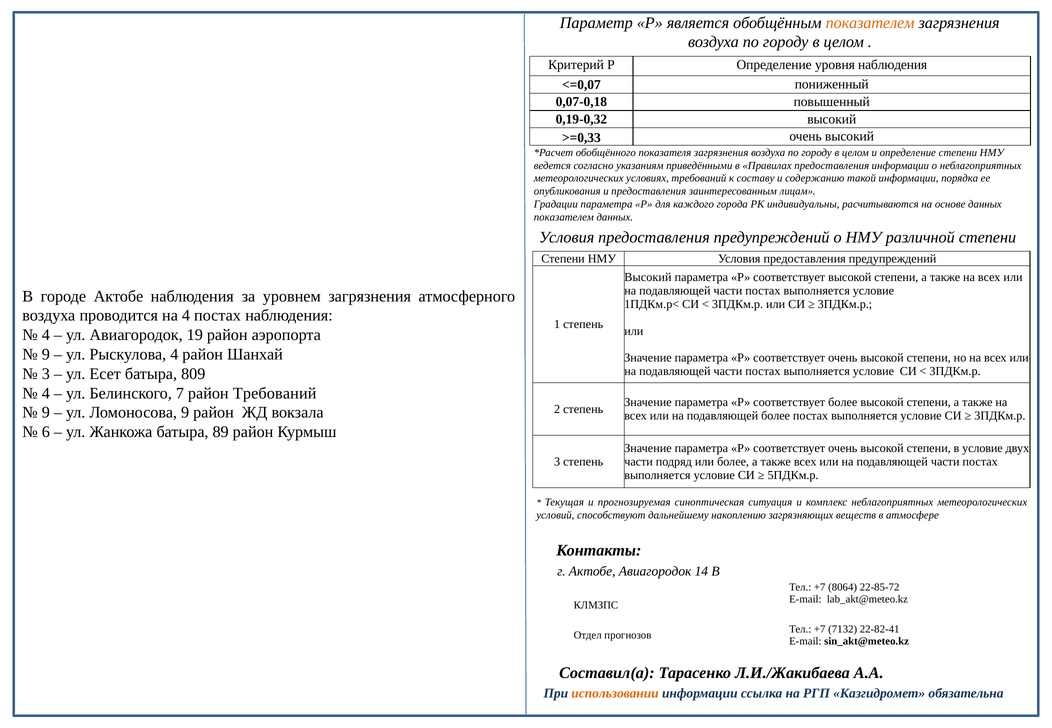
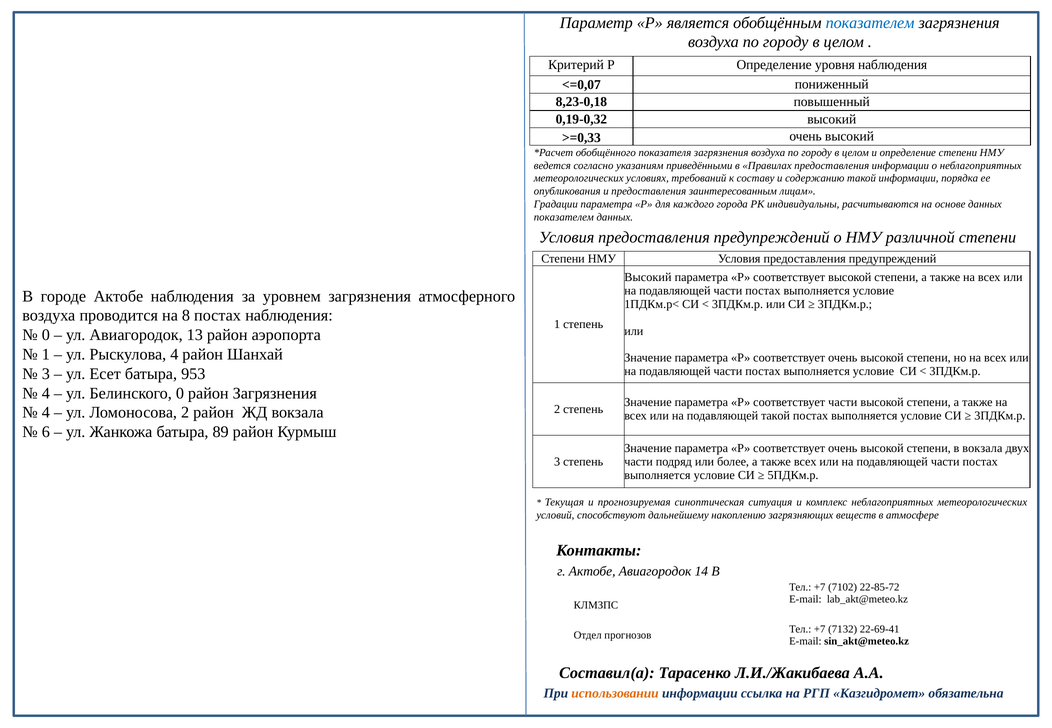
показателем colour: orange -> blue (870, 23)
0,07-0,18: 0,07-0,18 -> 8,23-0,18 (581, 102)
на 4: 4 -> 8 (186, 316)
4: 4 -> 0 (46, 335)
19: 19 -> 13 (195, 335)
9: 9 -> 1 (46, 355)
809: 809 -> 953 (193, 374)
Белинского 7: 7 -> 0 (180, 393)
район Требований: Требований -> Загрязнения (275, 393)
соответствует более: более -> части (843, 402)
9: 9 -> 4 (46, 413)
Ломоносова 9: 9 -> 2 (185, 413)
подавляющей более: более -> такой (776, 416)
в условие: условие -> вокзала (982, 448)
8064: 8064 -> 7102 (843, 587)
22-82-41: 22-82-41 -> 22-69-41 (880, 629)
